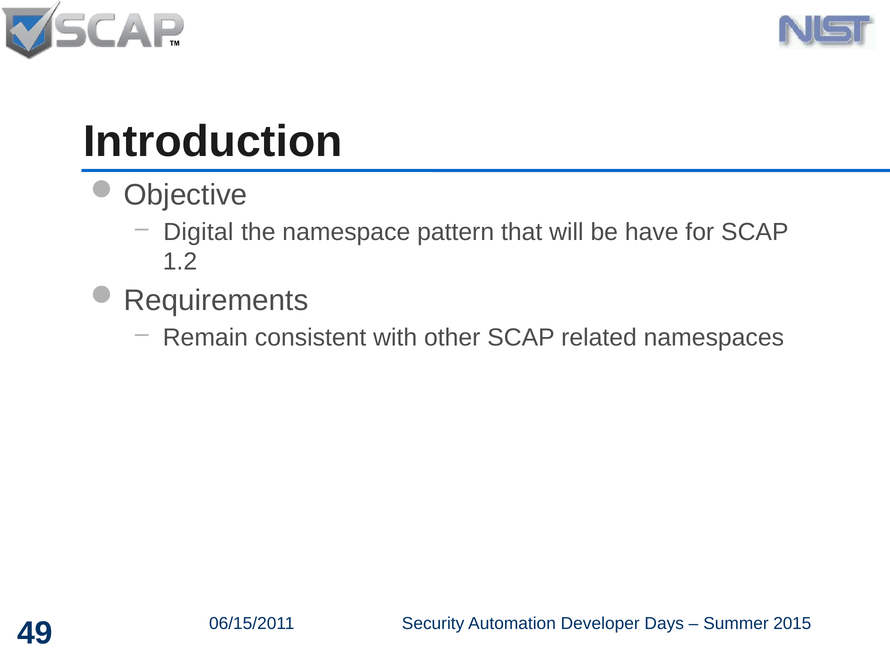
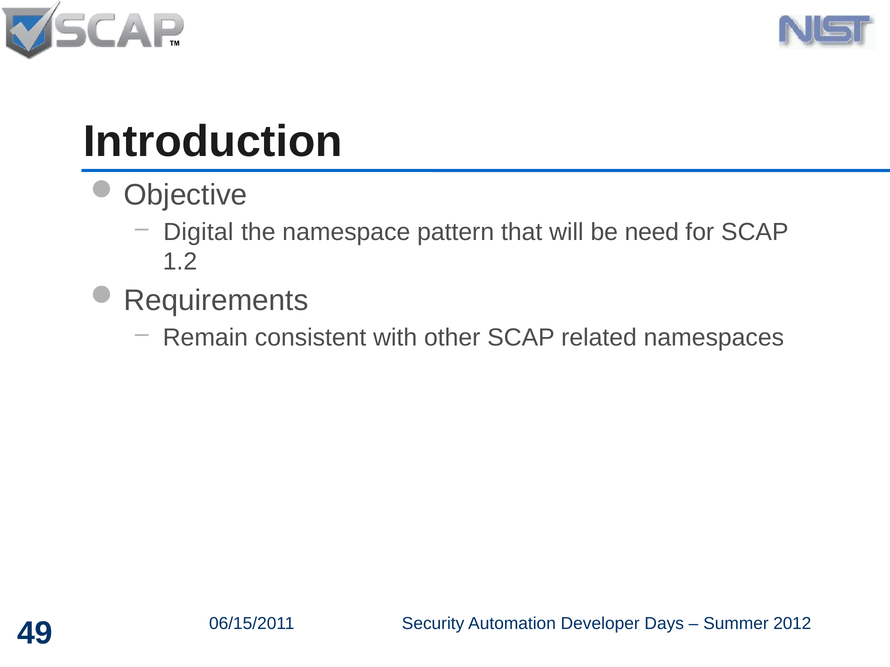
have: have -> need (652, 232)
2015: 2015 -> 2012 (792, 624)
